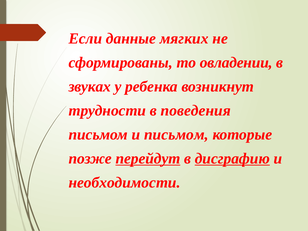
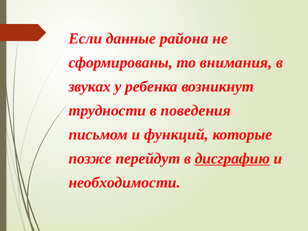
мягких: мягких -> района (184, 38)
овладении: овладении -> внимания (236, 62)
и письмом: письмом -> функций (176, 135)
перейдут underline: present -> none (148, 159)
